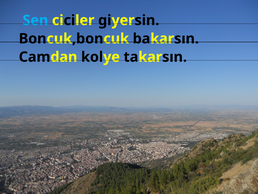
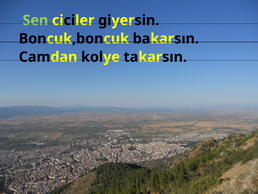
Sen colour: light blue -> light green (35, 20)
